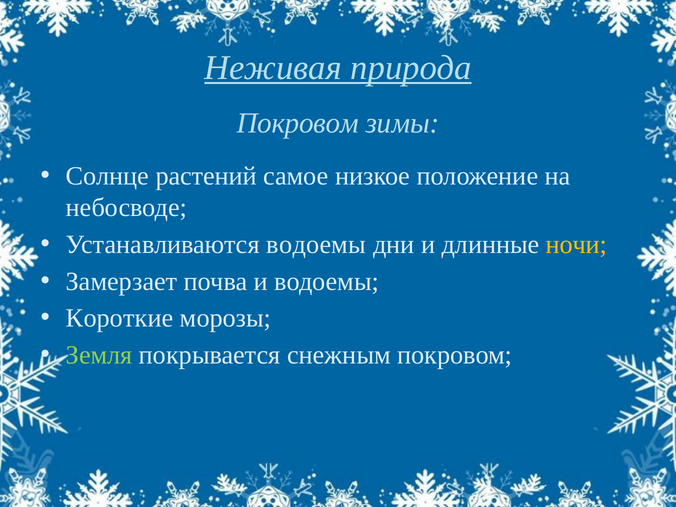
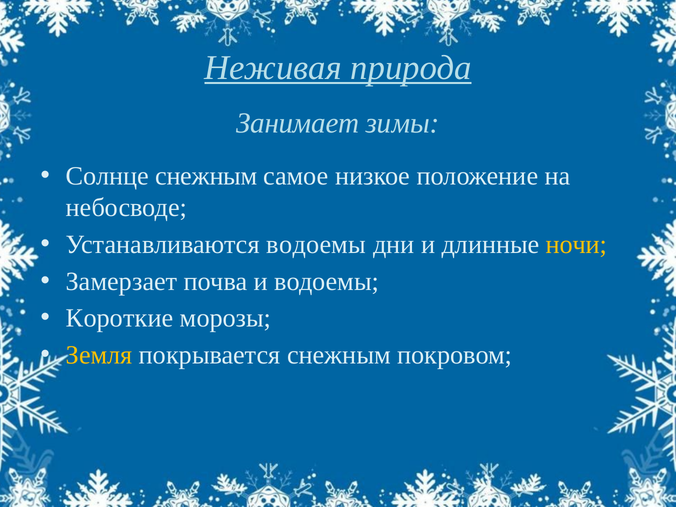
Покровом: Покровом -> Занимает (298, 123)
Солнце растений: растений -> снежным (206, 176)
Земля colour: light green -> yellow (99, 355)
